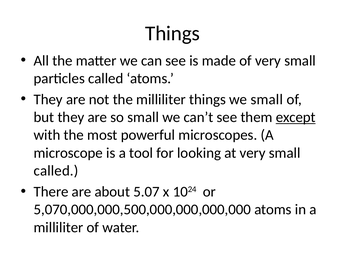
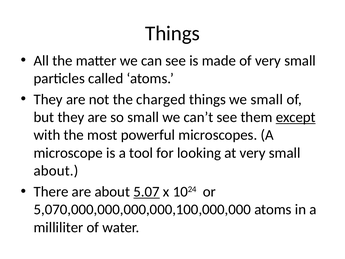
the milliliter: milliliter -> charged (161, 99)
called: called -> about (56, 171)
5.07 underline: none -> present (147, 192)
5,070,000,000,500,000,000,000,000: 5,070,000,000,500,000,000,000,000 -> 5,070,000,000,000,000,100,000,000 (142, 209)
